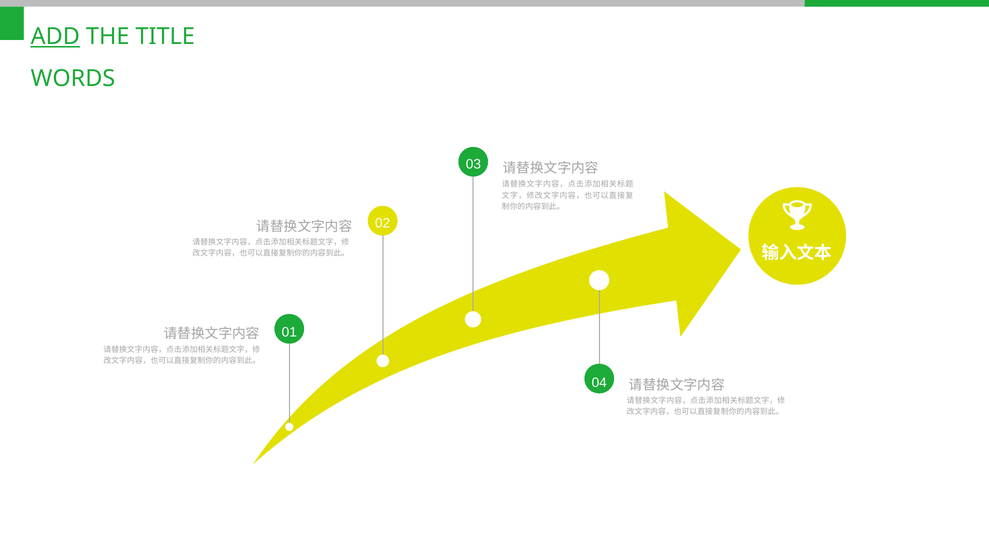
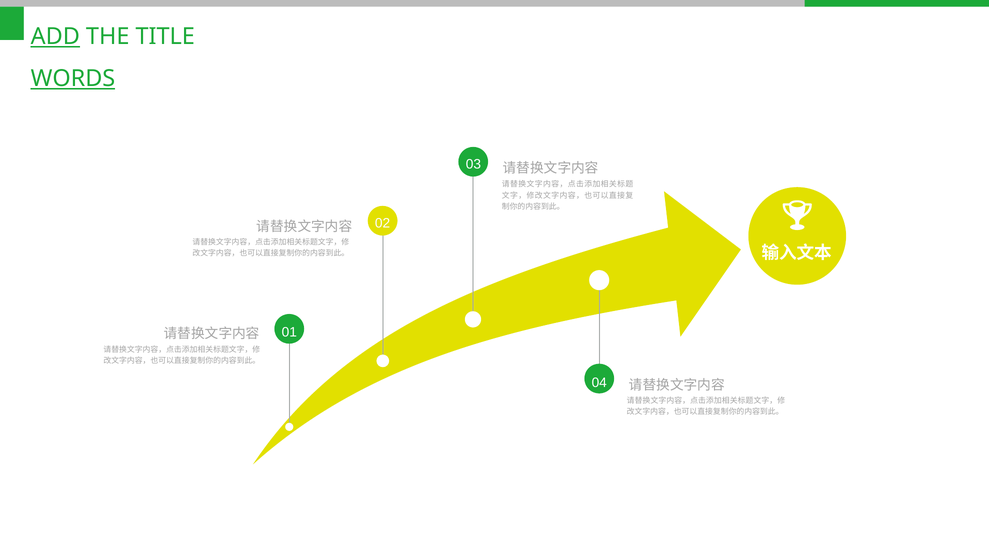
WORDS underline: none -> present (73, 79)
